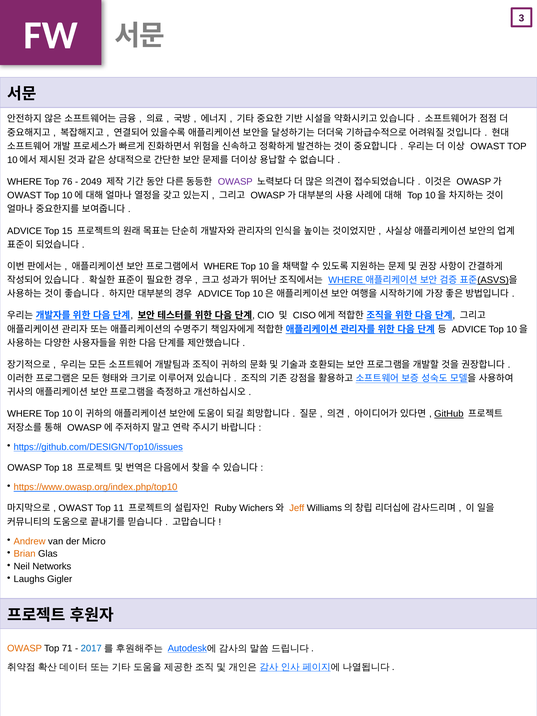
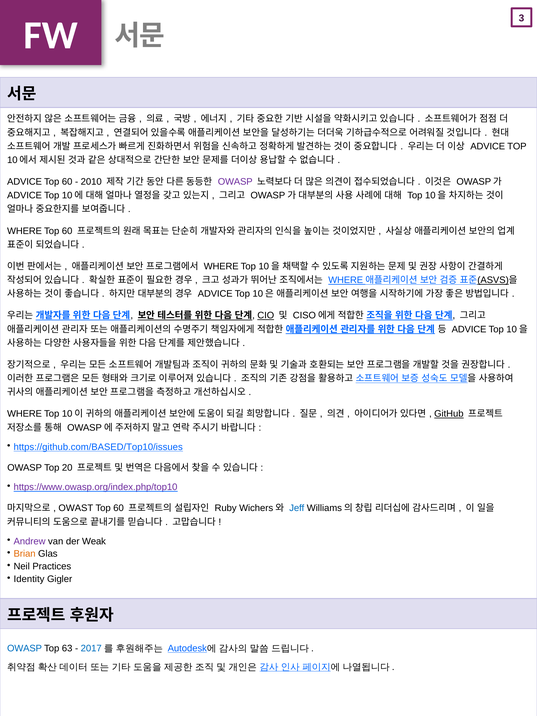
OWAST: OWAST -> ADVICE (488, 146)
WHERE: WHERE -> ADVICE (25, 182)
76: 76 -> 60 (67, 182)
2049: 2049 -> 2010 (91, 182)
OWAST: OWAST -> ADVICE (25, 195)
ADVICE: ADVICE -> WHERE (25, 231)
15: 15 -> 60 (67, 231)
CIO underline: none -> present (266, 316)
https://github.com/DESIGN/Top10/issues: https://github.com/DESIGN/Top10/issues -> https://github.com/BASED/Top10/issues (98, 447)
18: 18 -> 20 (67, 468)
https://www.owasp.org/index.php/top10 colour: orange -> purple (96, 487)
11: 11 -> 60 (119, 508)
Jeff colour: orange -> blue (297, 508)
Andrew colour: orange -> purple (30, 541)
Micro: Micro -> Weak (94, 541)
Networks: Networks -> Practices (52, 566)
Laughs: Laughs -> Identity (29, 579)
OWASP colour: orange -> blue (25, 648)
71: 71 -> 63 (67, 648)
